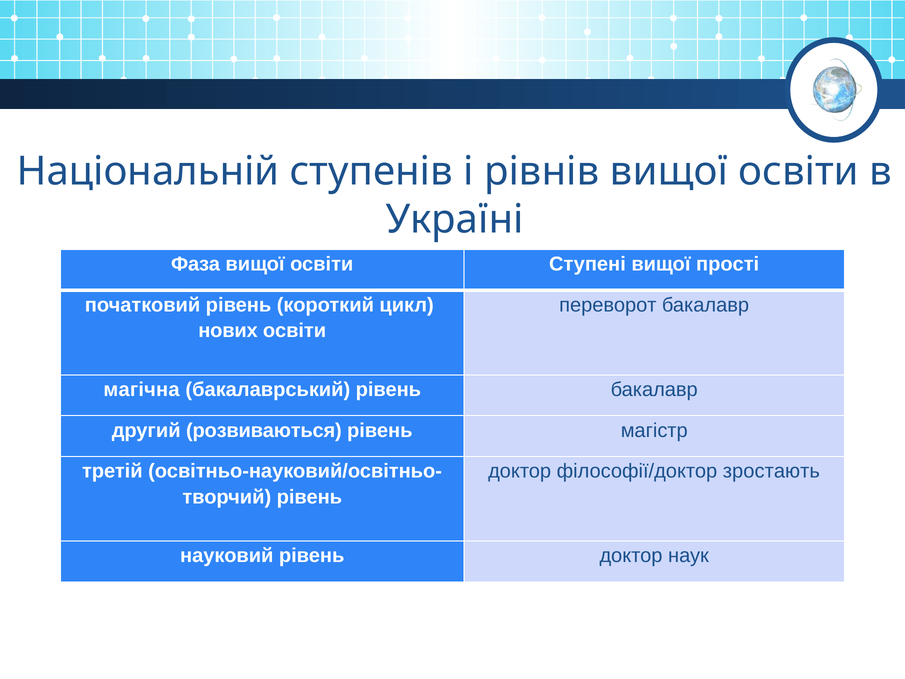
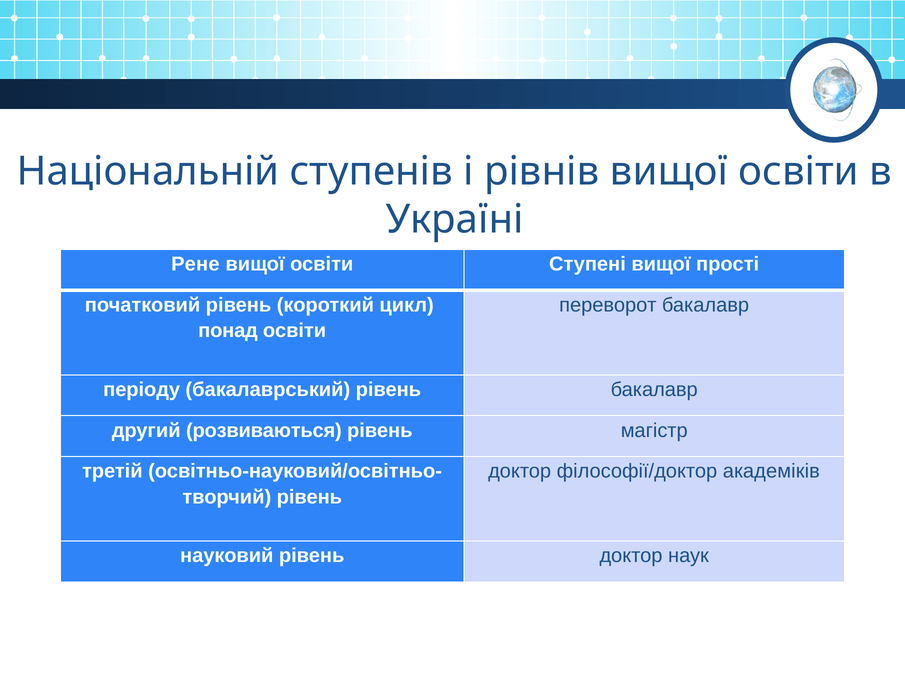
Фаза: Фаза -> Рене (195, 264)
нових: нових -> понад (228, 331)
магічна: магічна -> періоду (142, 389)
зростають: зростають -> академіків (771, 471)
